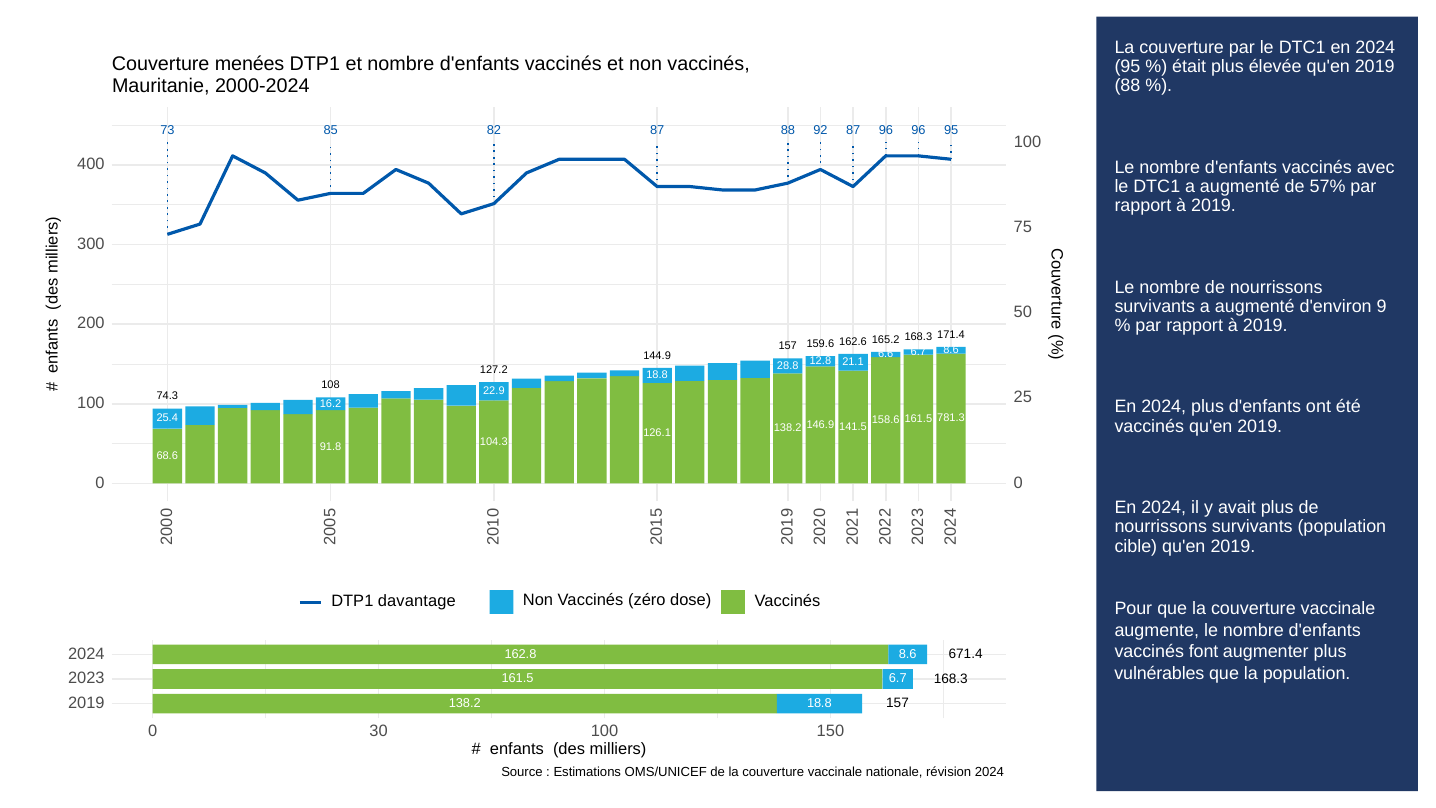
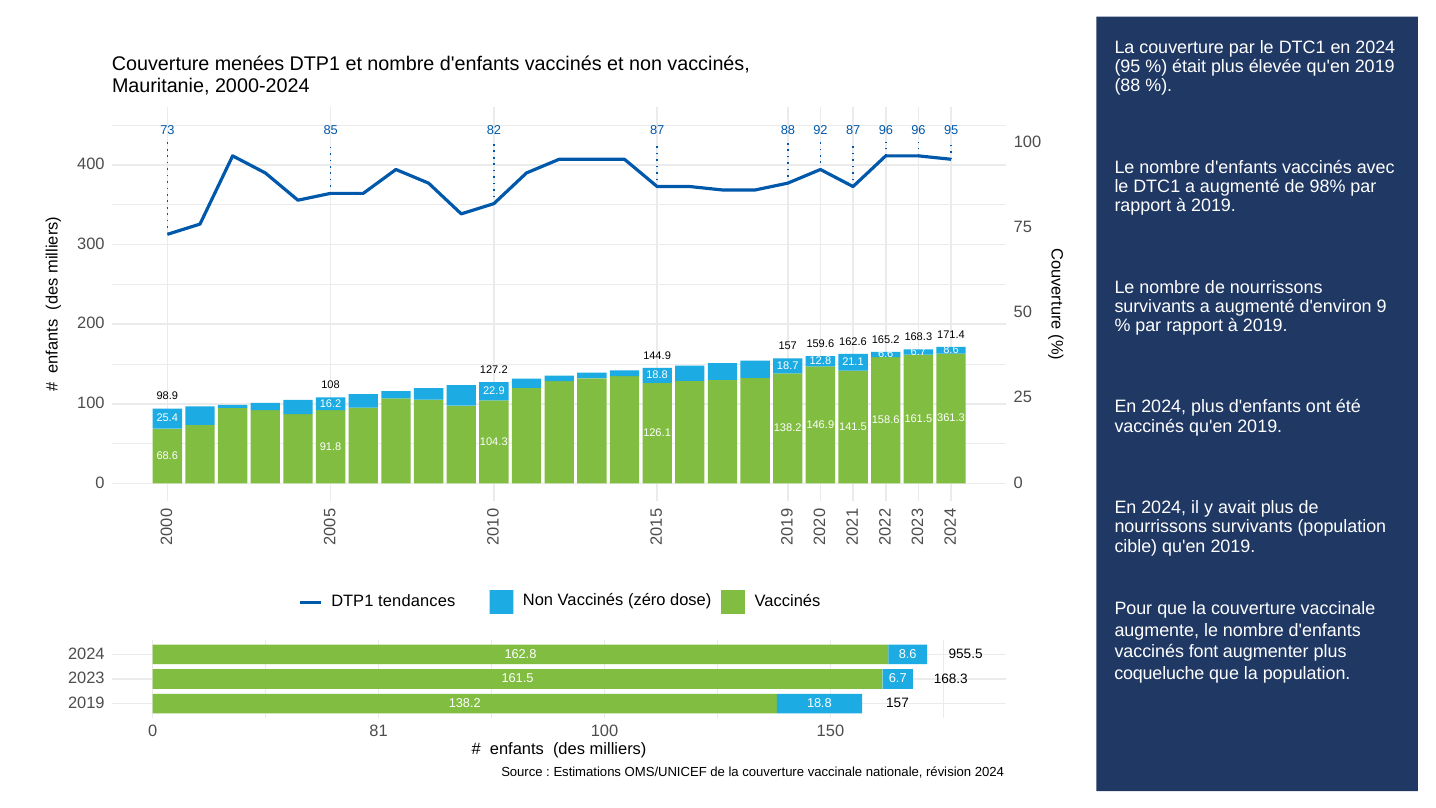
57%: 57% -> 98% (1328, 186)
28.8: 28.8 -> 18.7 (788, 365)
74.3: 74.3 -> 98.9 (167, 396)
781.3: 781.3 -> 361.3 (951, 418)
davantage: davantage -> tendances (417, 601)
671.4: 671.4 -> 955.5 (966, 654)
vulnérables: vulnérables -> coqueluche (1159, 673)
30: 30 -> 81 (379, 731)
